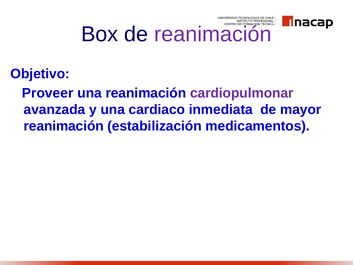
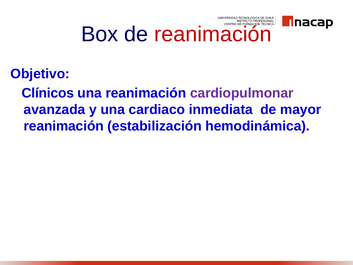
reanimación colour: purple -> red (213, 34)
Proveer: Proveer -> Clínicos (48, 93)
medicamentos: medicamentos -> hemodinámica (258, 126)
